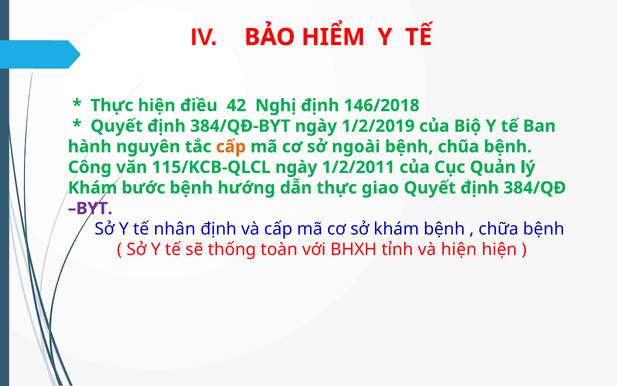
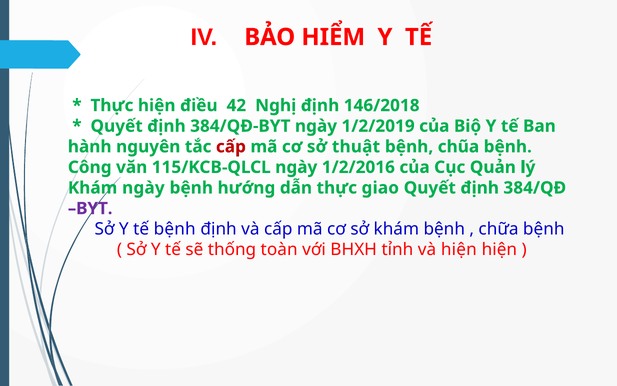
cấp colour: orange -> red (231, 147)
ngoài: ngoài -> thuật (356, 147)
1/2/2011: 1/2/2011 -> 1/2/2016 (358, 167)
Khám bước: bước -> ngày (143, 188)
tế nhân: nhân -> bệnh (175, 229)
